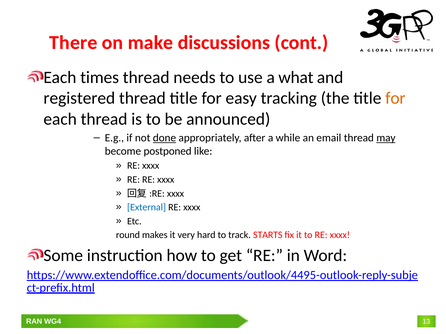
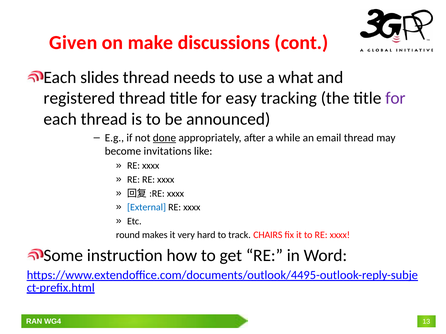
There: There -> Given (73, 43)
times: times -> slides (100, 78)
for colour: orange -> purple (395, 98)
may underline: present -> none (386, 138)
postponed: postponed -> invitations (168, 151)
STARTS: STARTS -> CHAIRS (268, 235)
